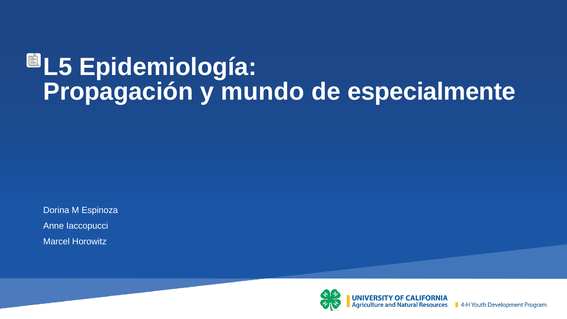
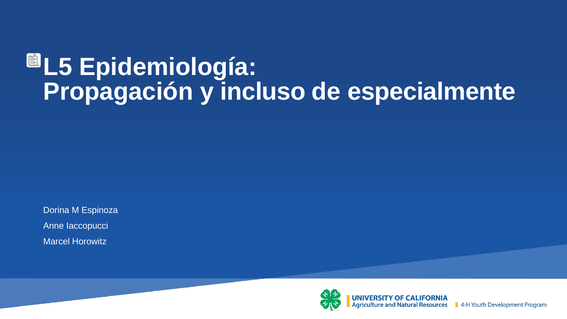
mundo: mundo -> incluso (263, 92)
